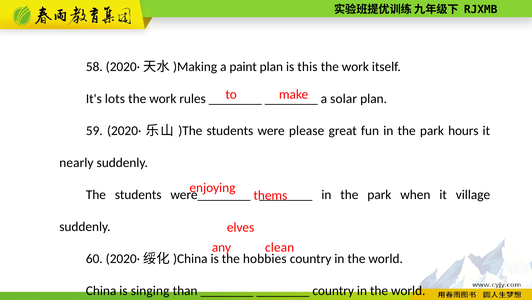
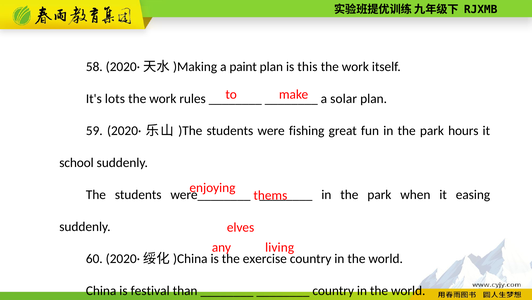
please: please -> fishing (307, 130)
nearly: nearly -> school (77, 162)
village: village -> easing (473, 194)
clean: clean -> living (280, 247)
hobbies: hobbies -> exercise (265, 258)
singing: singing -> festival (150, 290)
